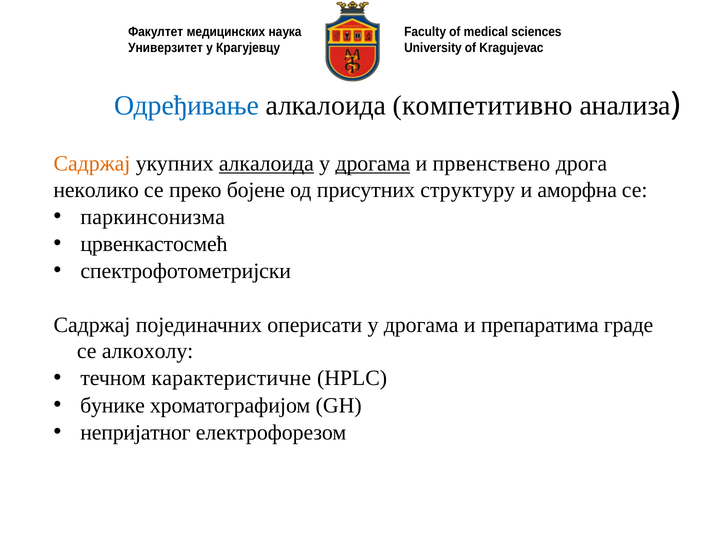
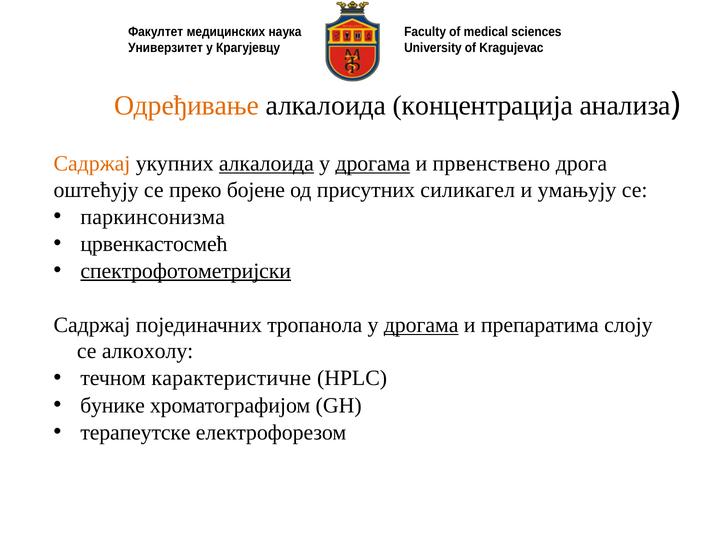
Одређивање colour: blue -> orange (187, 106)
компетитивно: компетитивно -> концентрација (483, 106)
неколико: неколико -> оштећују (96, 190)
структуру: структуру -> силикагел (468, 190)
аморфна: аморфна -> умањују (577, 190)
спектрофотометријски underline: none -> present (186, 271)
оперисати: оперисати -> тропанола (315, 325)
дрогама underline: none -> present (421, 325)
граде: граде -> слоју (628, 325)
непријатног: непријатног -> терапеутске (135, 433)
